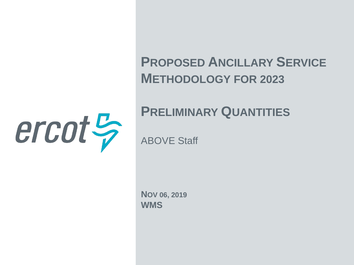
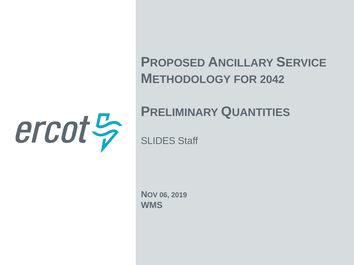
2023: 2023 -> 2042 (272, 80)
ABOVE: ABOVE -> SLIDES (158, 141)
